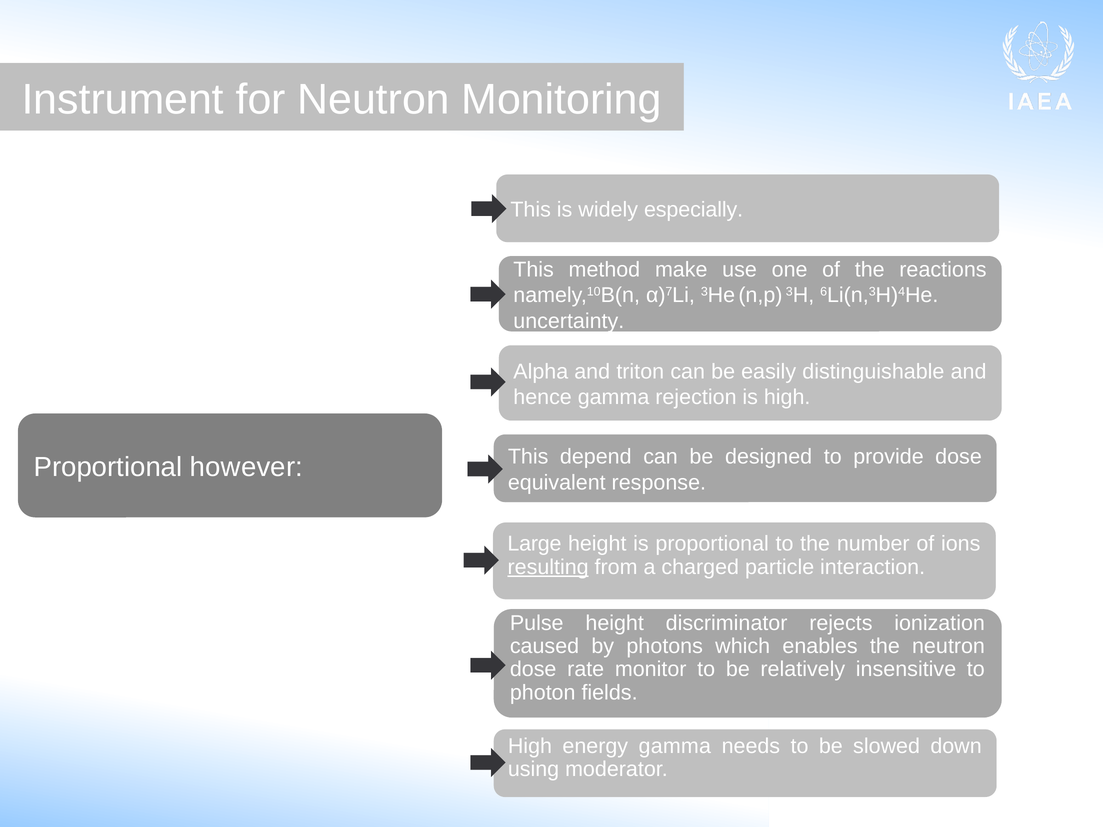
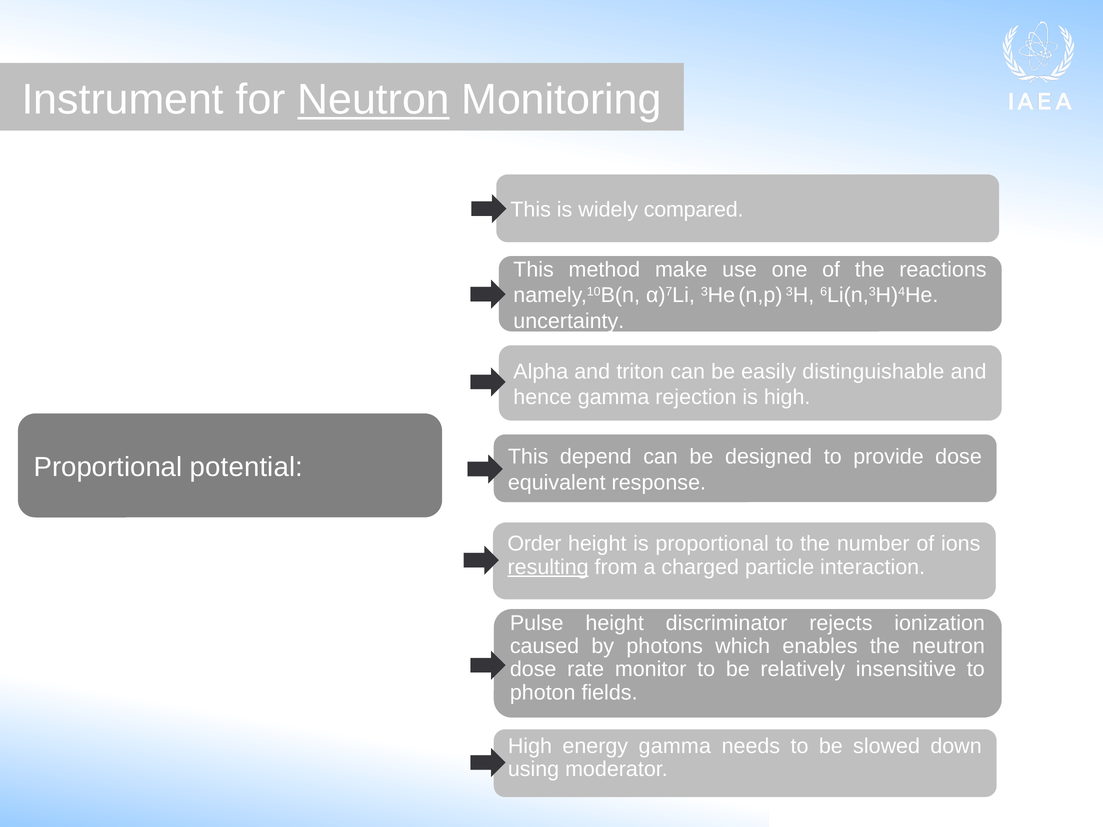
Neutron underline: none -> present (374, 100)
especially: especially -> compared (694, 210)
however: however -> potential (246, 467)
Large: Large -> Order (534, 544)
